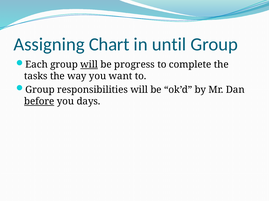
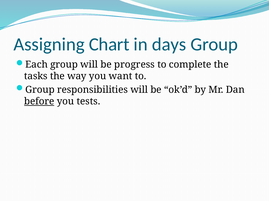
until: until -> days (169, 44)
will underline: present -> none (89, 65)
days: days -> tests (88, 102)
